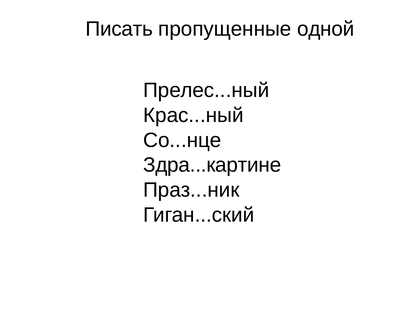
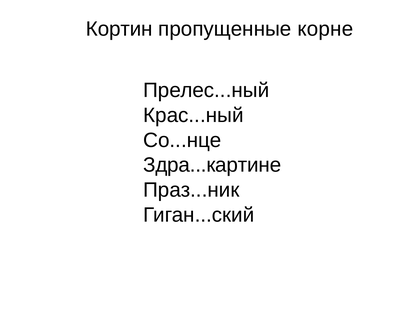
Писать: Писать -> Кортин (119, 29)
одной: одной -> корне (325, 29)
